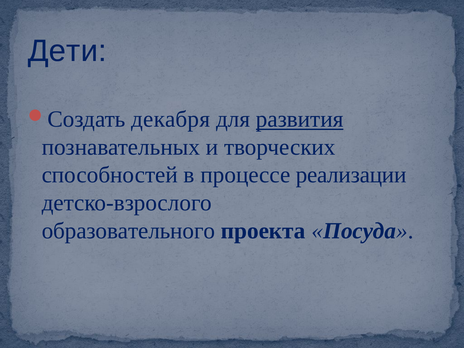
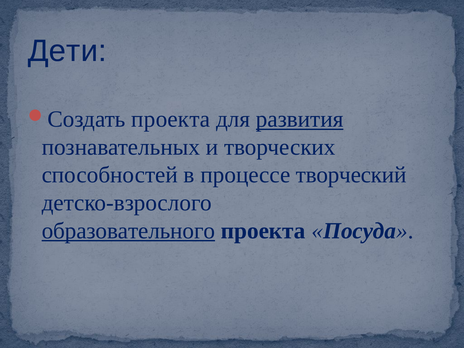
декабря: декабря -> проекта (171, 119)
реализации: реализации -> творческий (351, 175)
образовательного underline: none -> present (128, 231)
